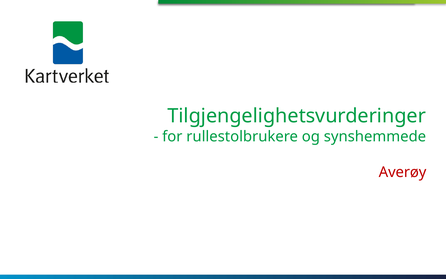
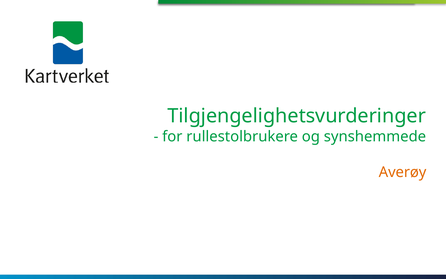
Averøy colour: red -> orange (403, 172)
